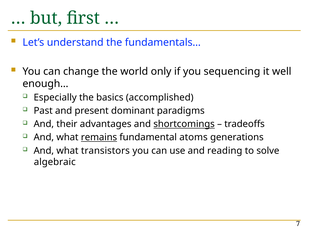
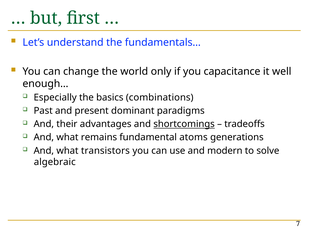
sequencing: sequencing -> capacitance (232, 71)
accomplished: accomplished -> combinations (160, 98)
remains underline: present -> none (99, 138)
reading: reading -> modern (225, 151)
